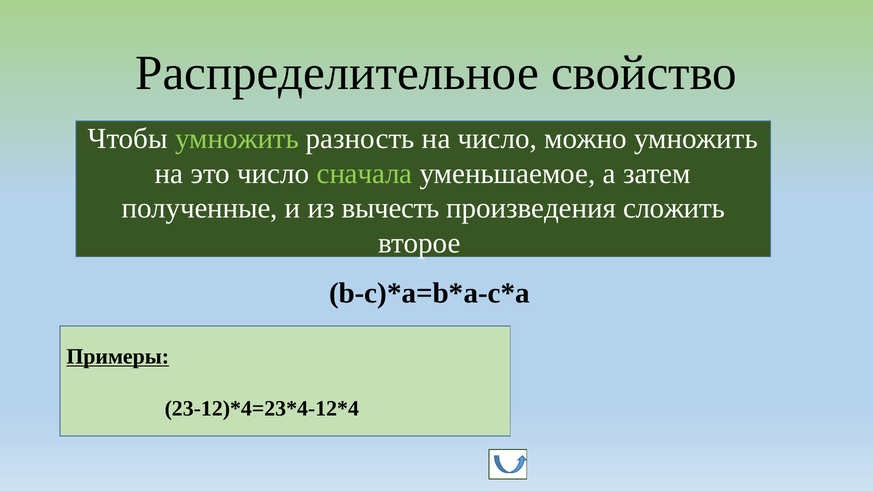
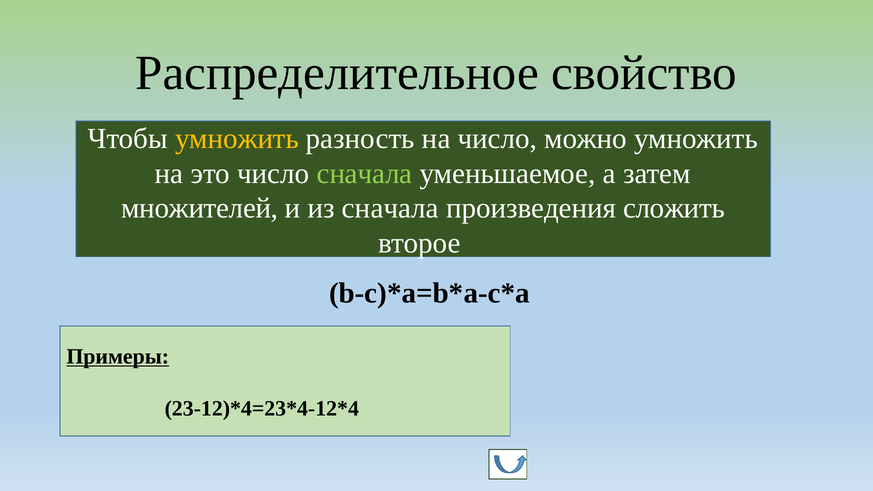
умножить colour: light green -> yellow (237, 139)
полученные: полученные -> множителей (200, 208)
из вычесть: вычесть -> сначала (390, 208)
